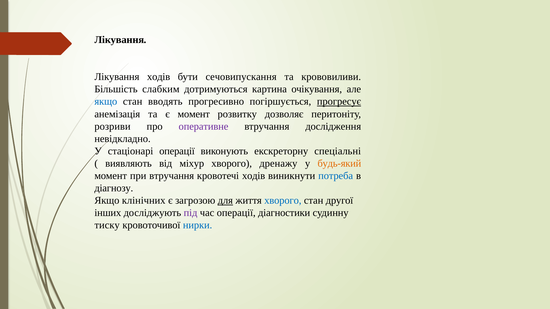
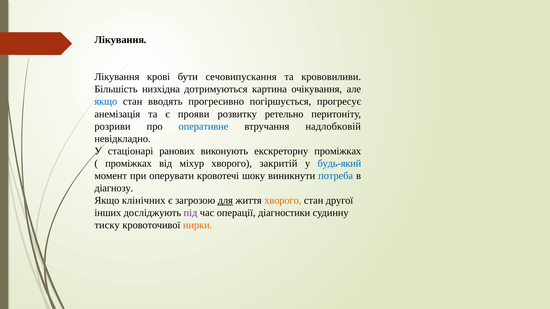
Лікування ходів: ходів -> крові (159, 77)
слабким: слабким -> низхідна (161, 89)
прогресує underline: present -> none (339, 102)
є момент: момент -> прояви (194, 114)
дозволяє: дозволяє -> ретельно (284, 114)
оперативне colour: purple -> blue (204, 126)
дослідження: дослідження -> надлобковій (333, 126)
стаціонарі операції: операції -> ранових (177, 151)
екскреторну спеціальні: спеціальні -> проміжках (338, 151)
виявляють: виявляють -> проміжках (129, 164)
дренажу: дренажу -> закритій (278, 164)
будь-який colour: orange -> blue (339, 164)
при втручання: втручання -> оперувати (172, 176)
кровотечі ходів: ходів -> шоку (254, 176)
хворого colour: blue -> orange (283, 201)
нирки colour: blue -> orange (198, 225)
